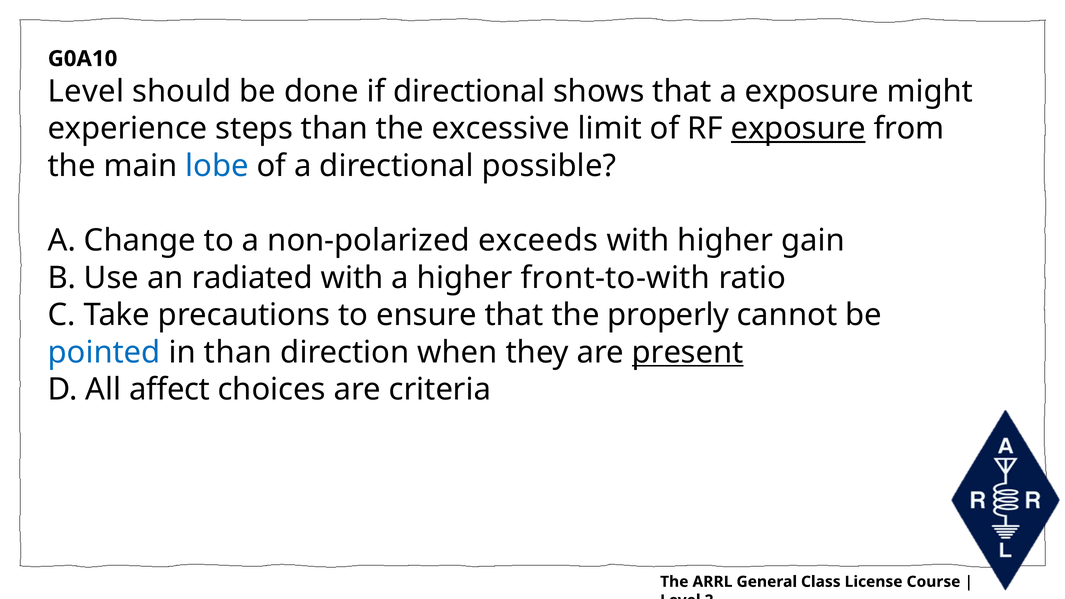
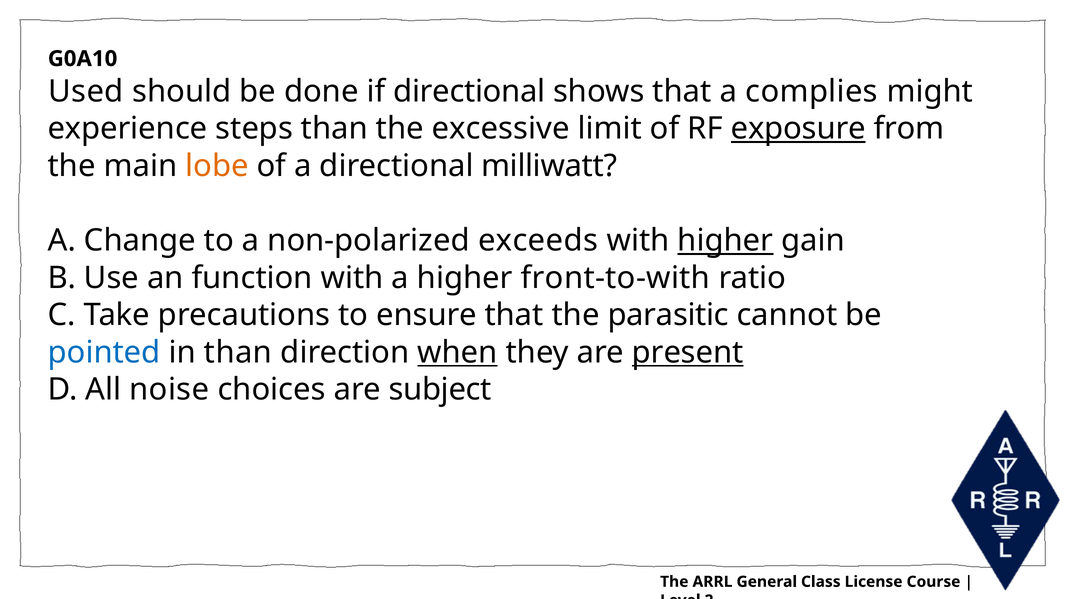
Level: Level -> Used (86, 91)
a exposure: exposure -> complies (812, 91)
lobe colour: blue -> orange (217, 166)
possible: possible -> milliwatt (549, 166)
higher underline: none -> present (725, 241)
radiated: radiated -> function (252, 278)
properly: properly -> parasitic (668, 315)
when underline: none -> present (457, 352)
affect: affect -> noise (169, 390)
criteria: criteria -> subject (440, 390)
